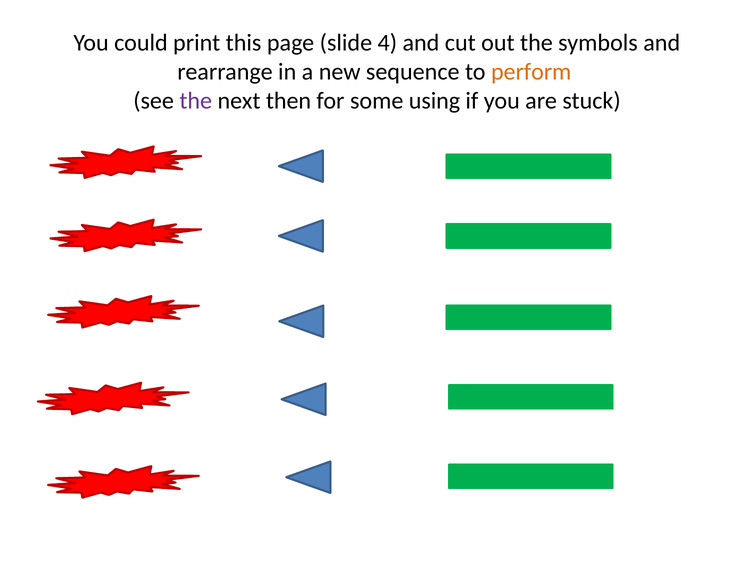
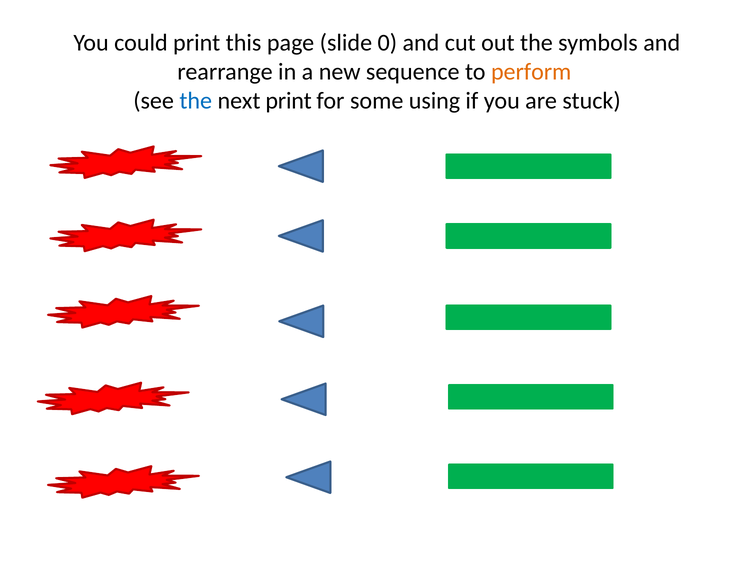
4: 4 -> 0 (387, 43)
the colour: purple -> blue (196, 100)
next then: then -> print (289, 100)
